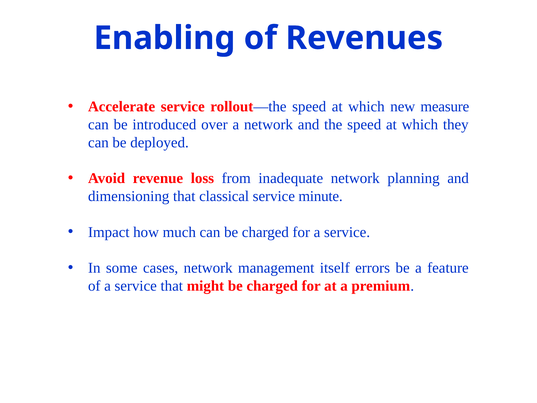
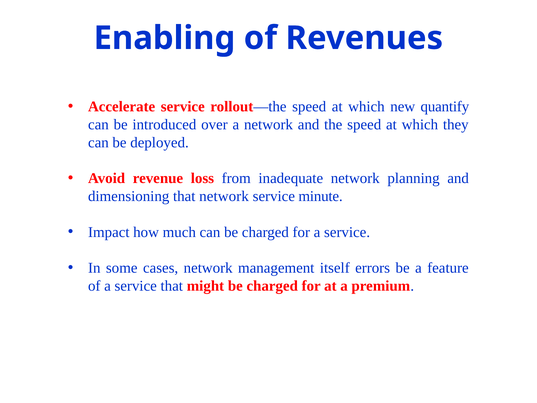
measure: measure -> quantify (445, 107)
that classical: classical -> network (224, 196)
